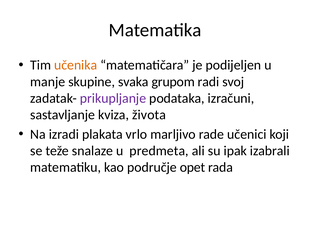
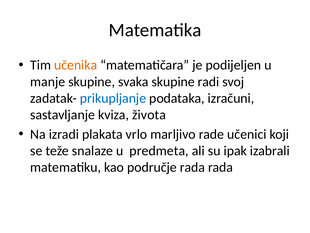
svaka grupom: grupom -> skupine (173, 82)
prikupljanje colour: purple -> blue (113, 98)
područje opet: opet -> rada (192, 167)
